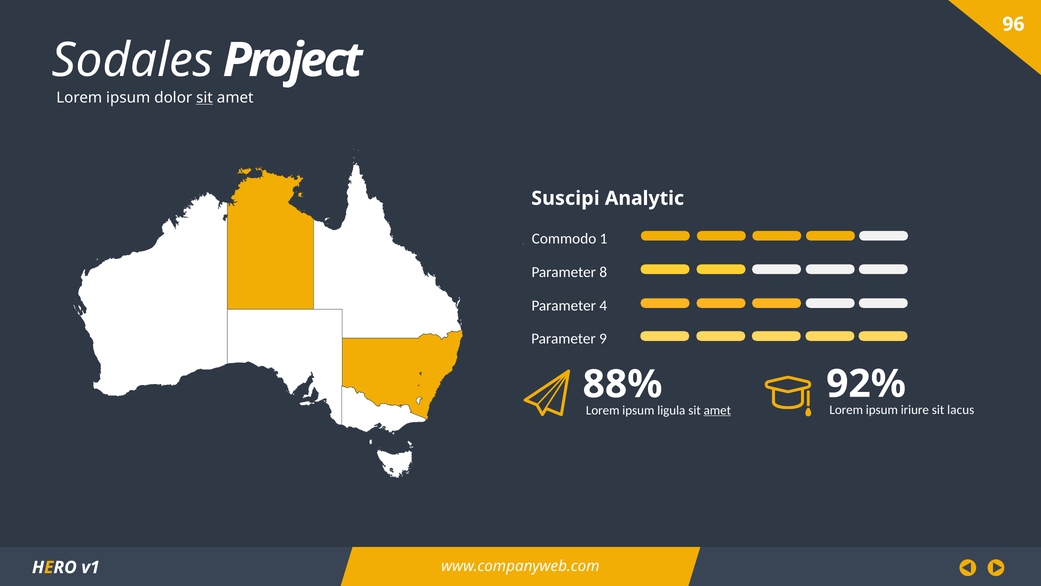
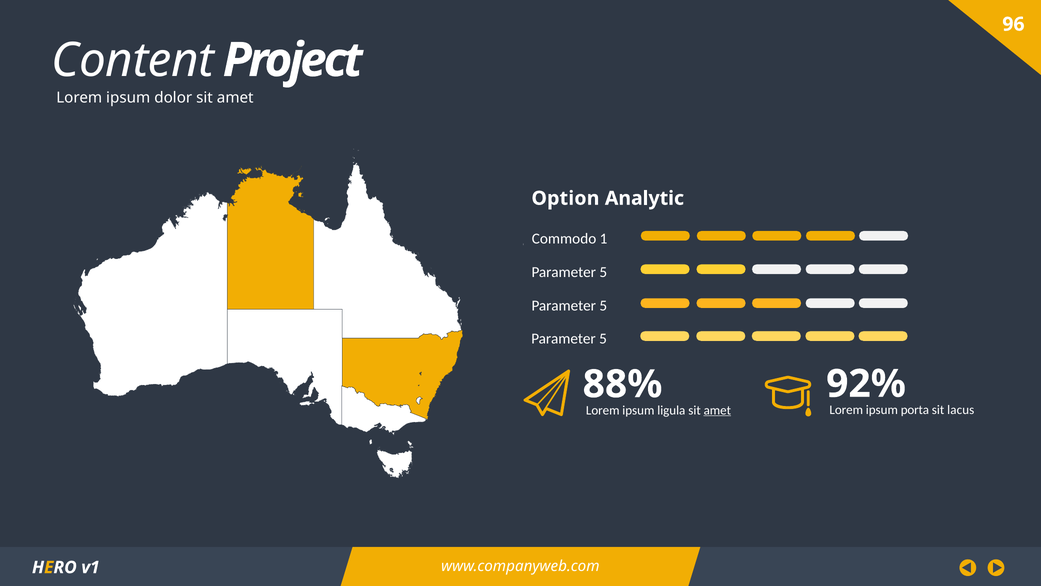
Sodales: Sodales -> Content (133, 60)
sit underline: present -> none (204, 98)
Suscipi: Suscipi -> Option (565, 198)
8: 8 -> 5 (603, 272)
4: 4 -> 5 (603, 306)
9: 9 -> 5 (603, 339)
iriure: iriure -> porta (915, 410)
